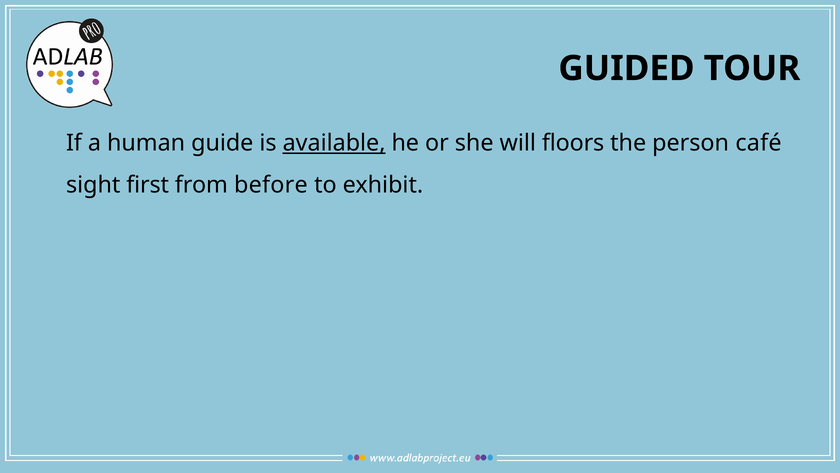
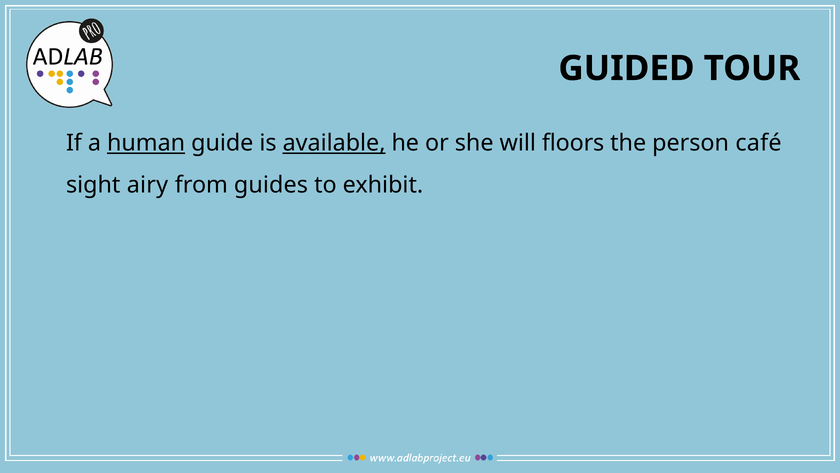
human underline: none -> present (146, 143)
first: first -> airy (147, 185)
before: before -> guides (271, 185)
